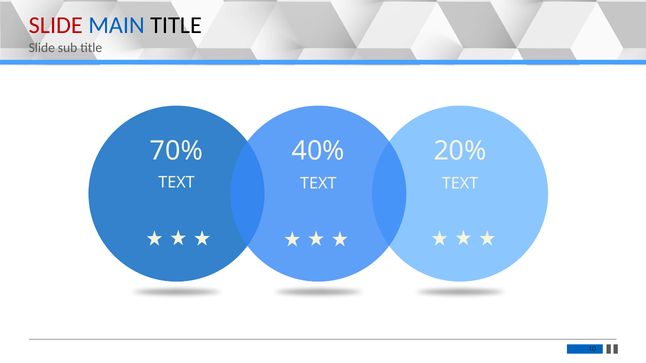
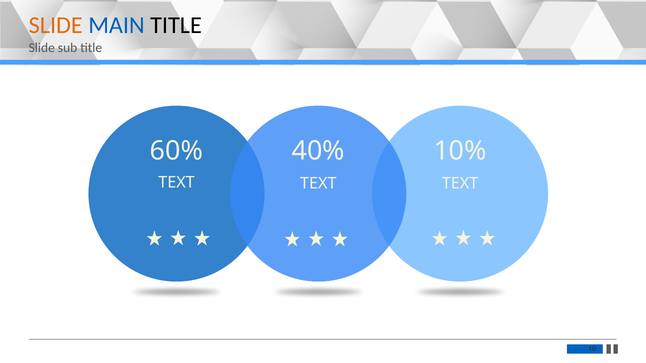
SLIDE colour: red -> orange (56, 25)
70%: 70% -> 60% (177, 151)
20%: 20% -> 10% (460, 151)
